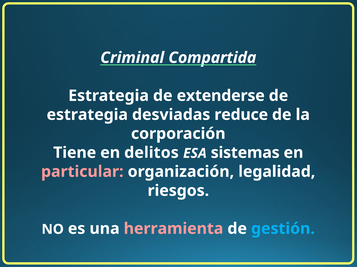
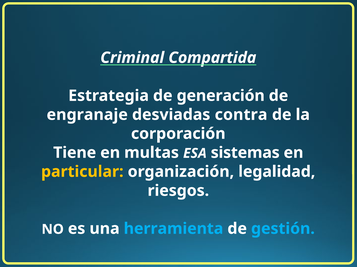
extenderse: extenderse -> generación (221, 96)
estrategia: estrategia -> engranaje (87, 115)
reduce: reduce -> contra (241, 115)
delitos: delitos -> multas (152, 153)
particular colour: pink -> yellow (82, 172)
herramienta colour: pink -> light blue (173, 229)
